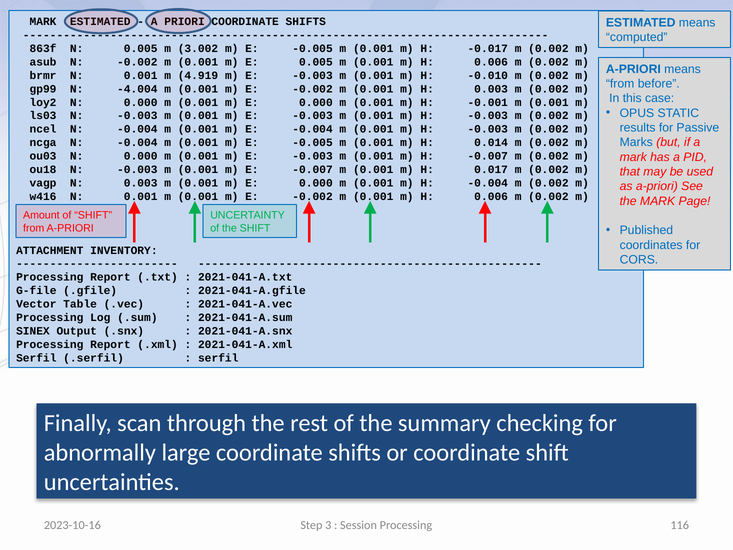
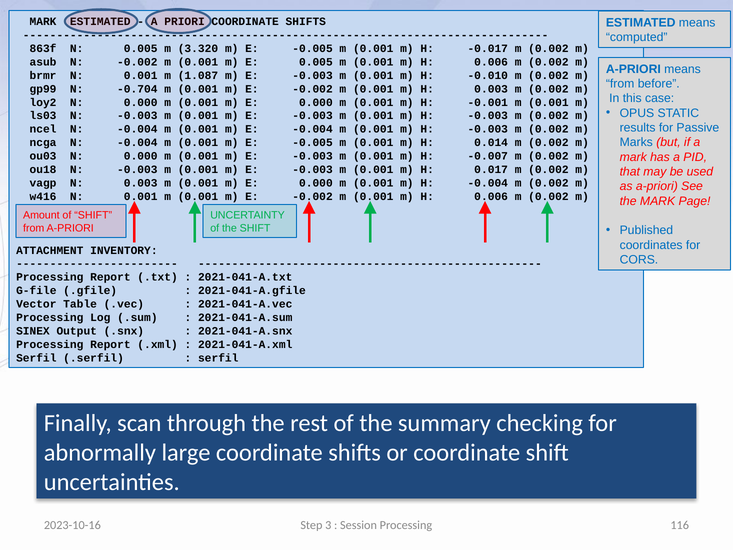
3.002: 3.002 -> 3.320 (198, 48)
4.919: 4.919 -> 1.087 (198, 75)
-4.004: -4.004 -> -0.704 (137, 89)
-0.007: -0.007 -> -0.003 (313, 170)
